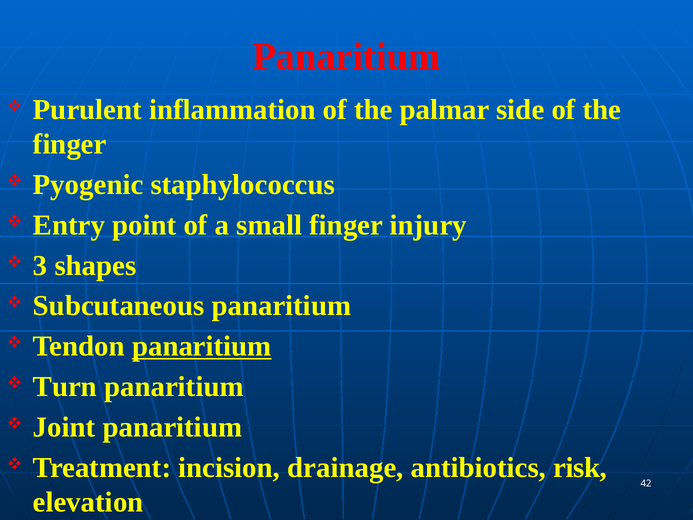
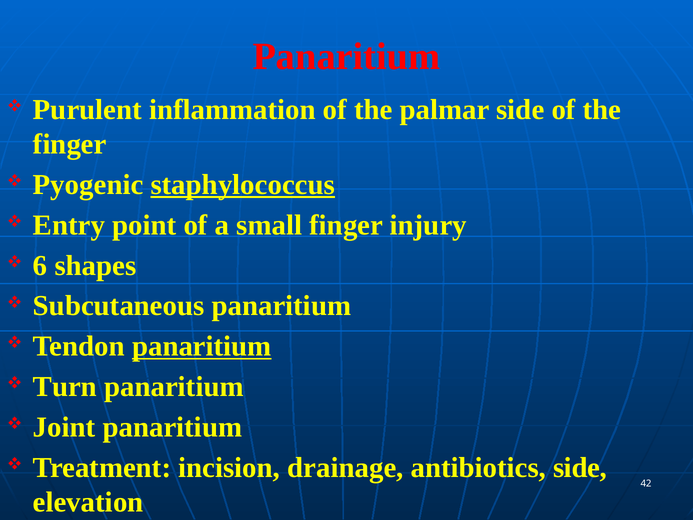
staphylococcus underline: none -> present (243, 185)
3: 3 -> 6 (40, 265)
antibiotics risk: risk -> side (580, 468)
